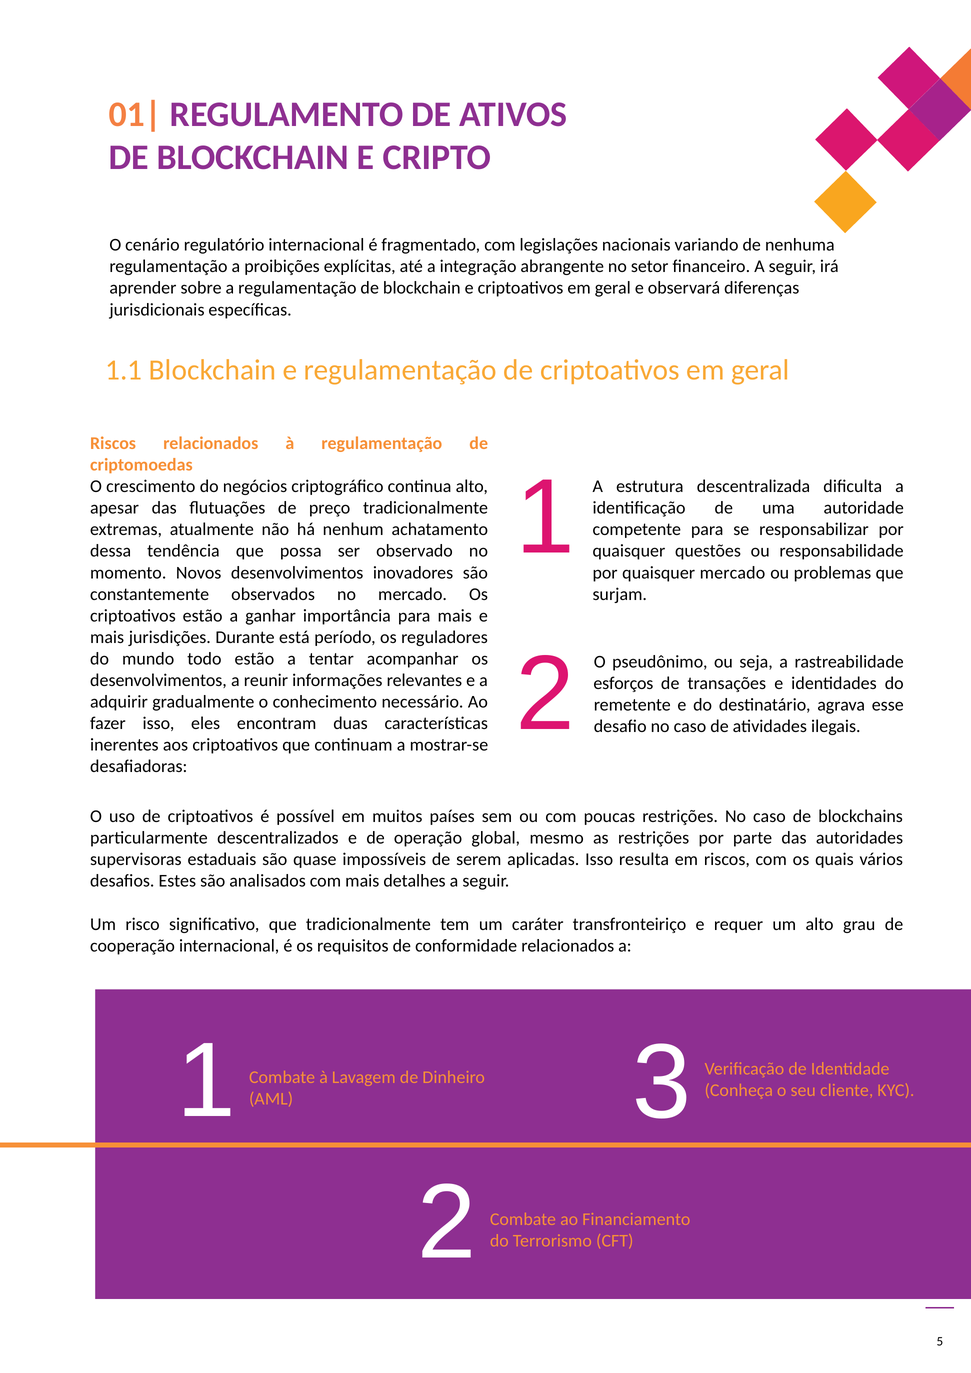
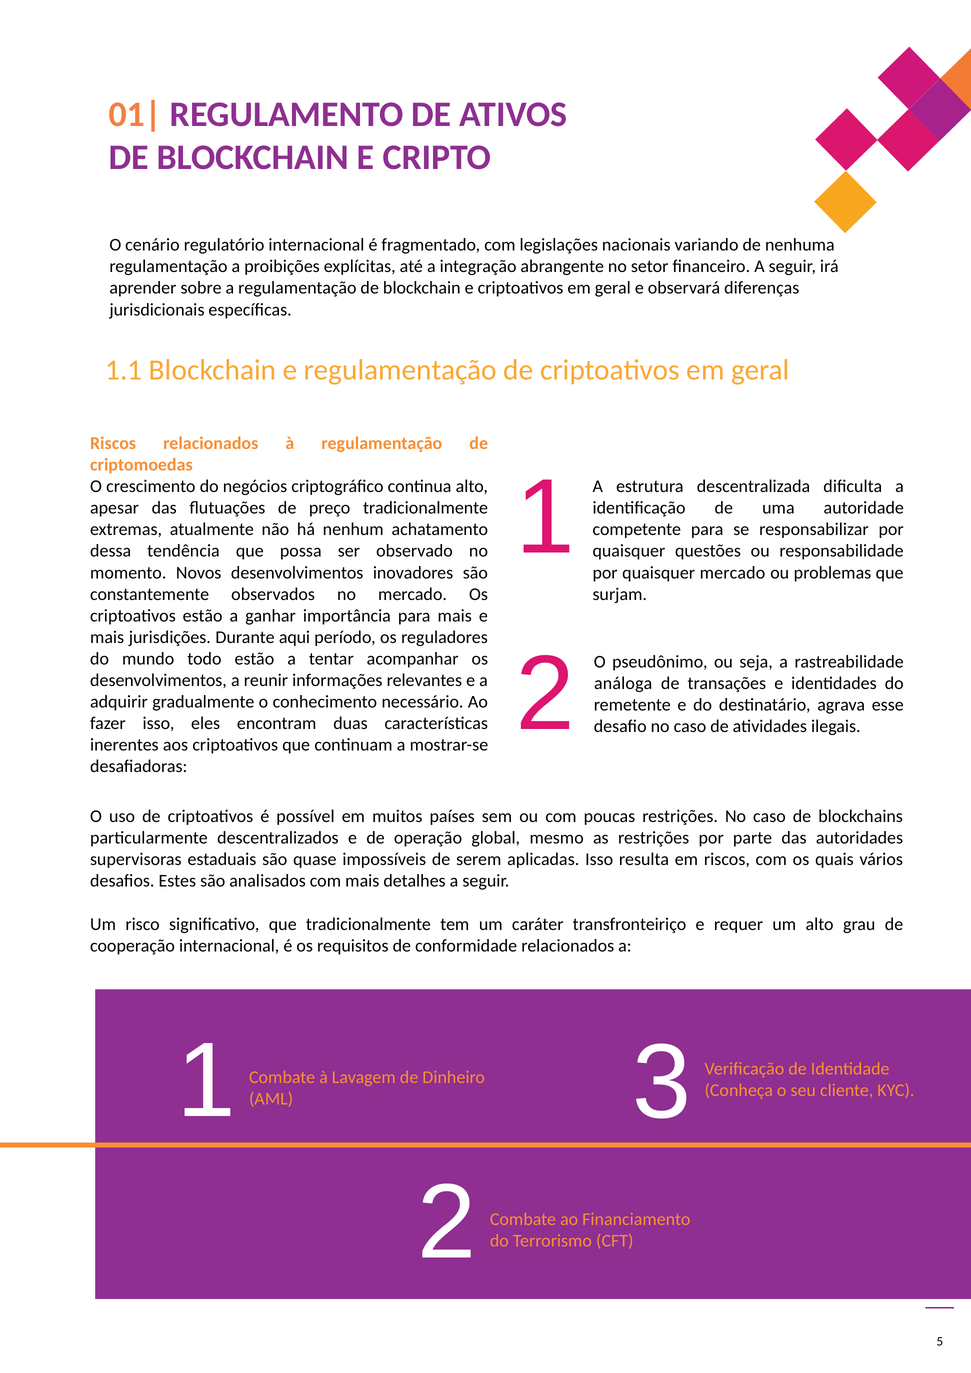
está: está -> aqui (294, 637)
esforços: esforços -> análoga (623, 683)
